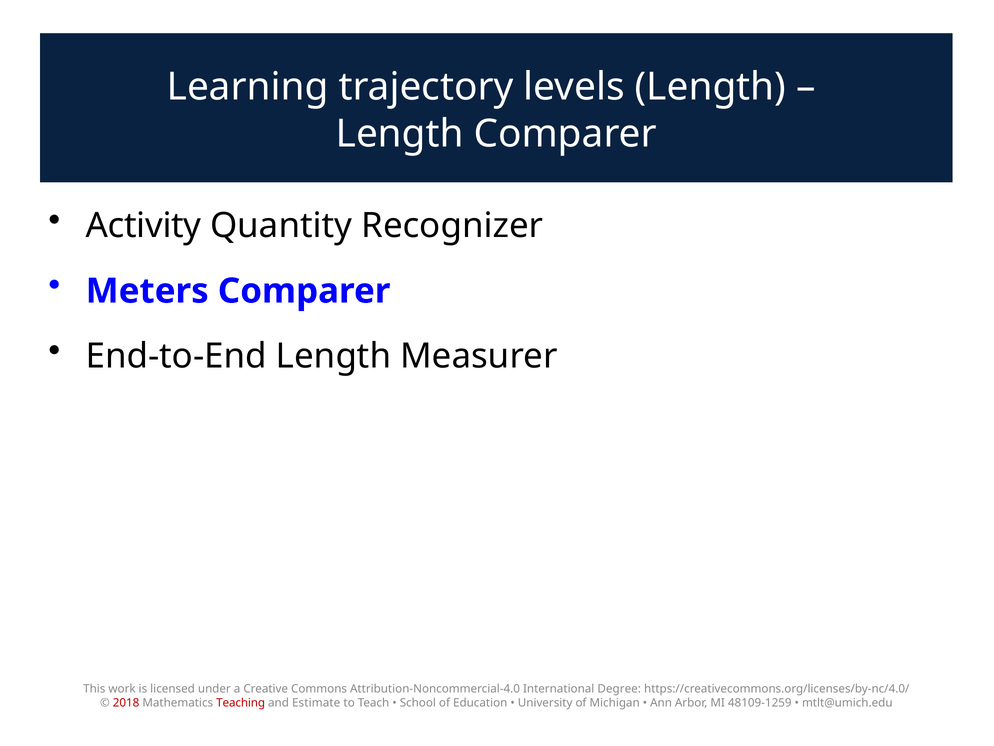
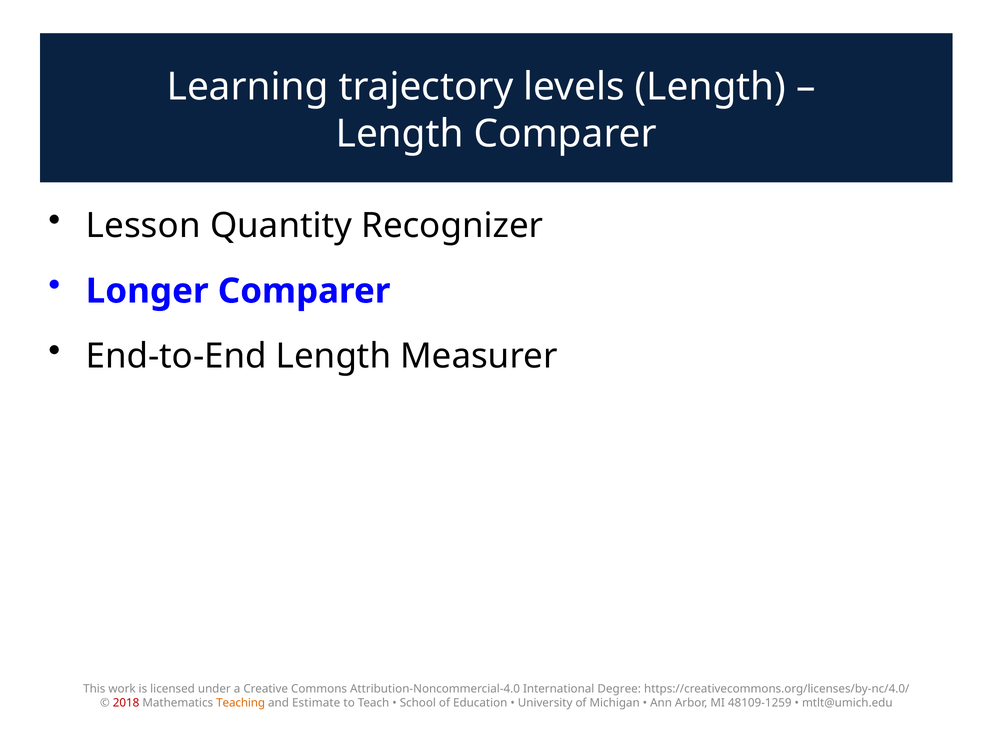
Activity: Activity -> Lesson (143, 226)
Meters: Meters -> Longer (147, 291)
Teaching colour: red -> orange (241, 703)
